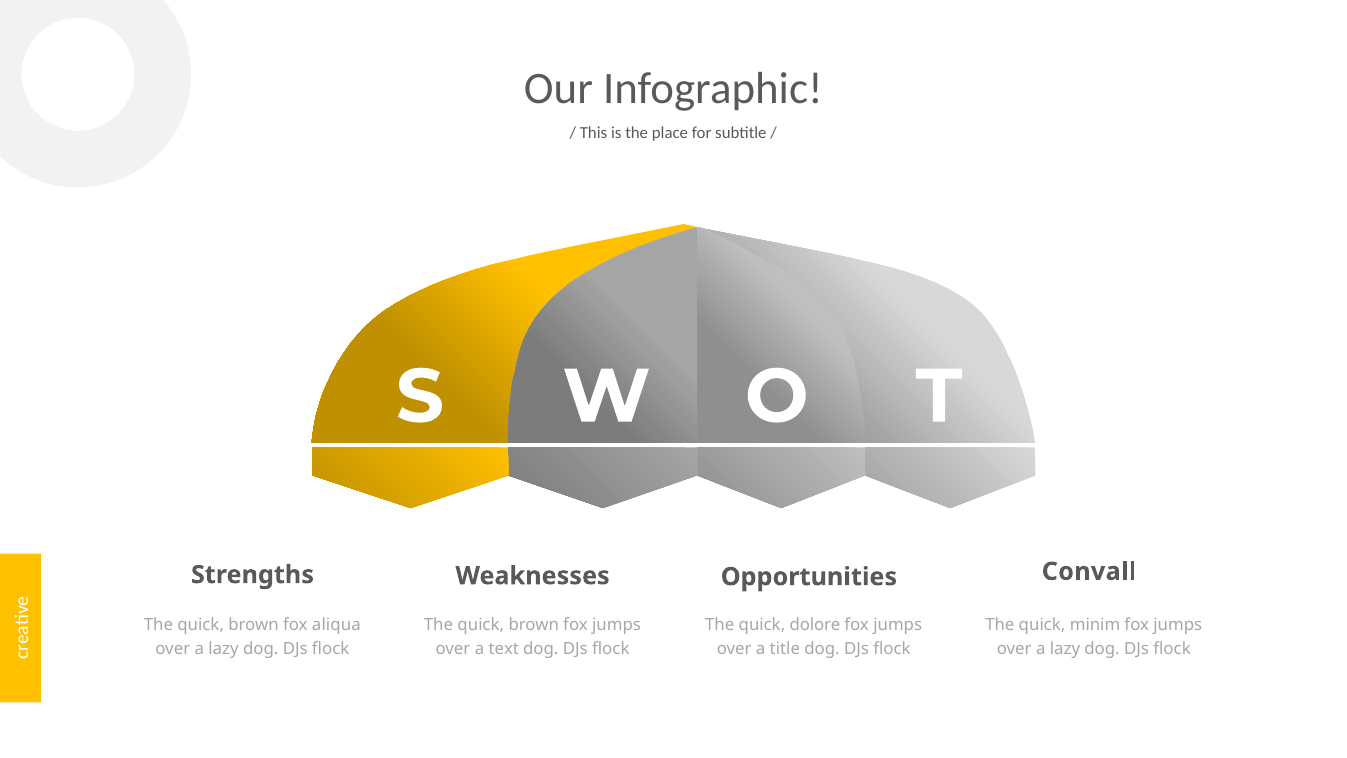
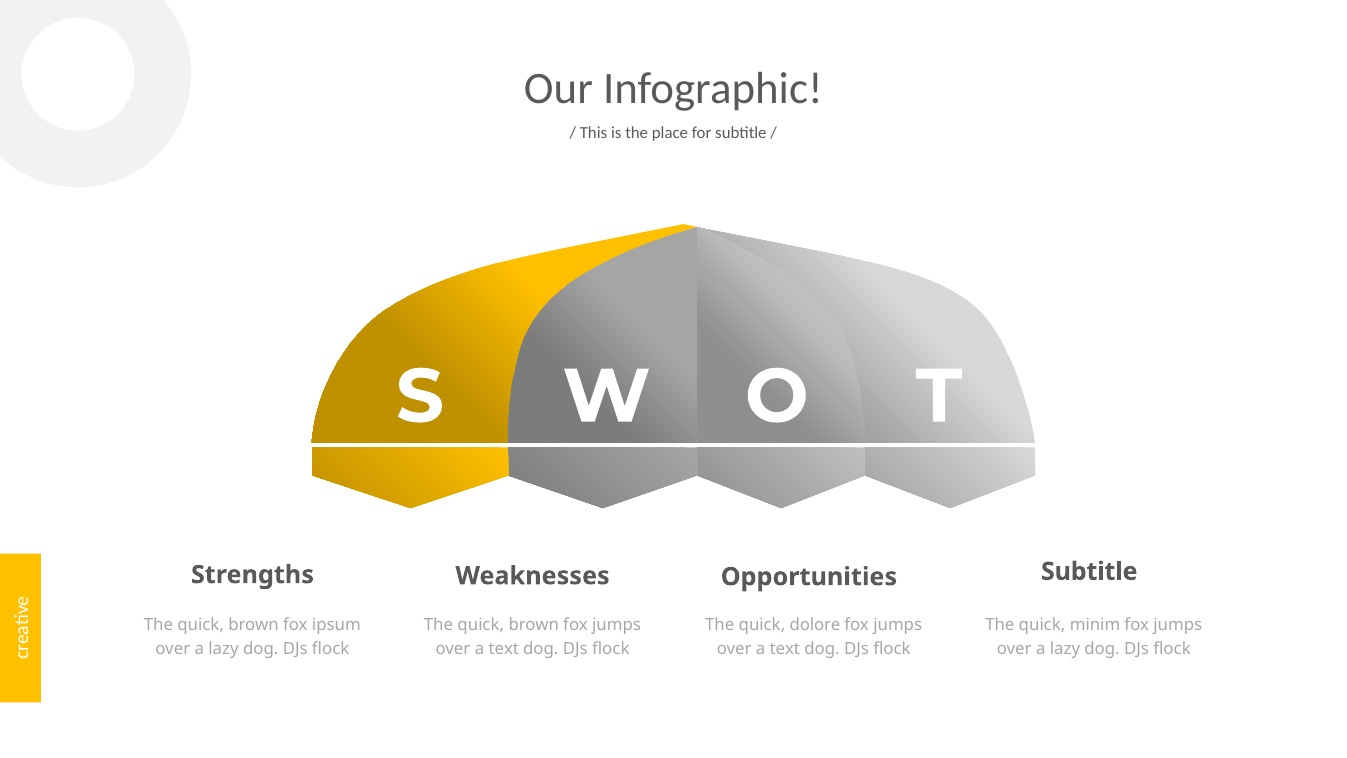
Opportunities Convall: Convall -> Subtitle (1089, 571)
aliqua: aliqua -> ipsum (336, 625)
title: title -> text (785, 649)
